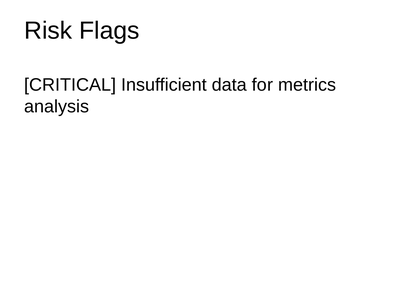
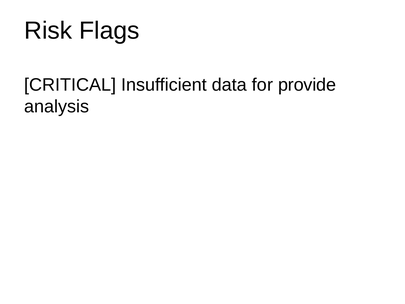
metrics: metrics -> provide (307, 85)
